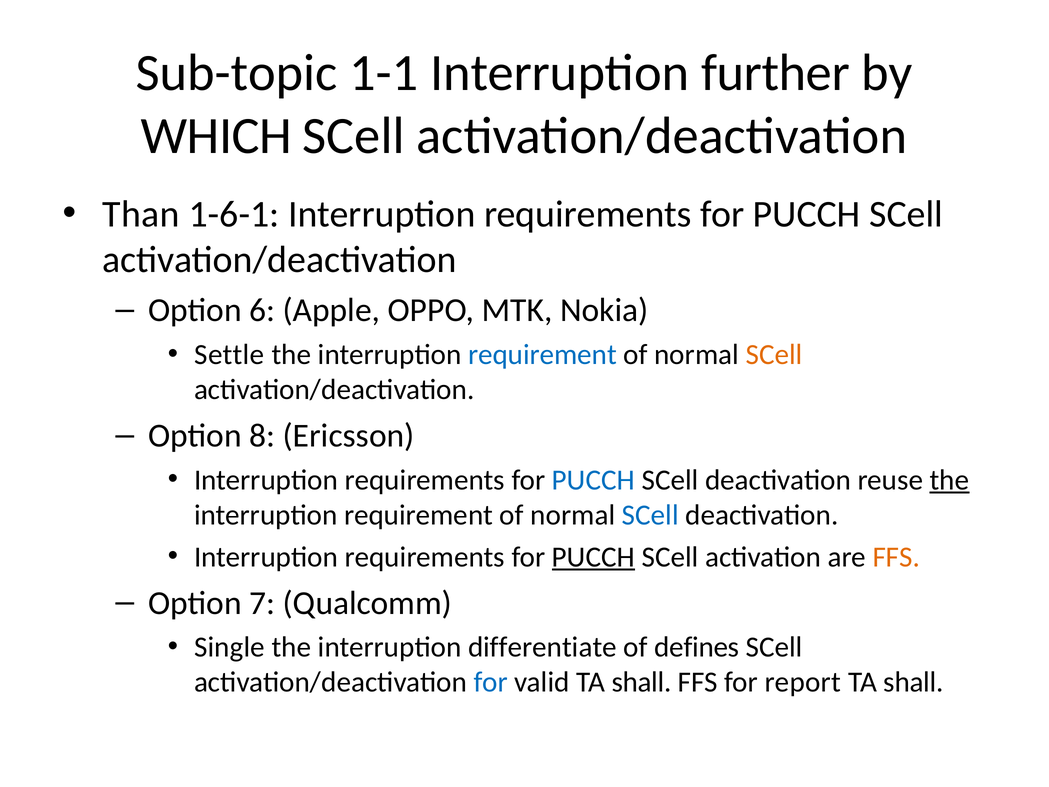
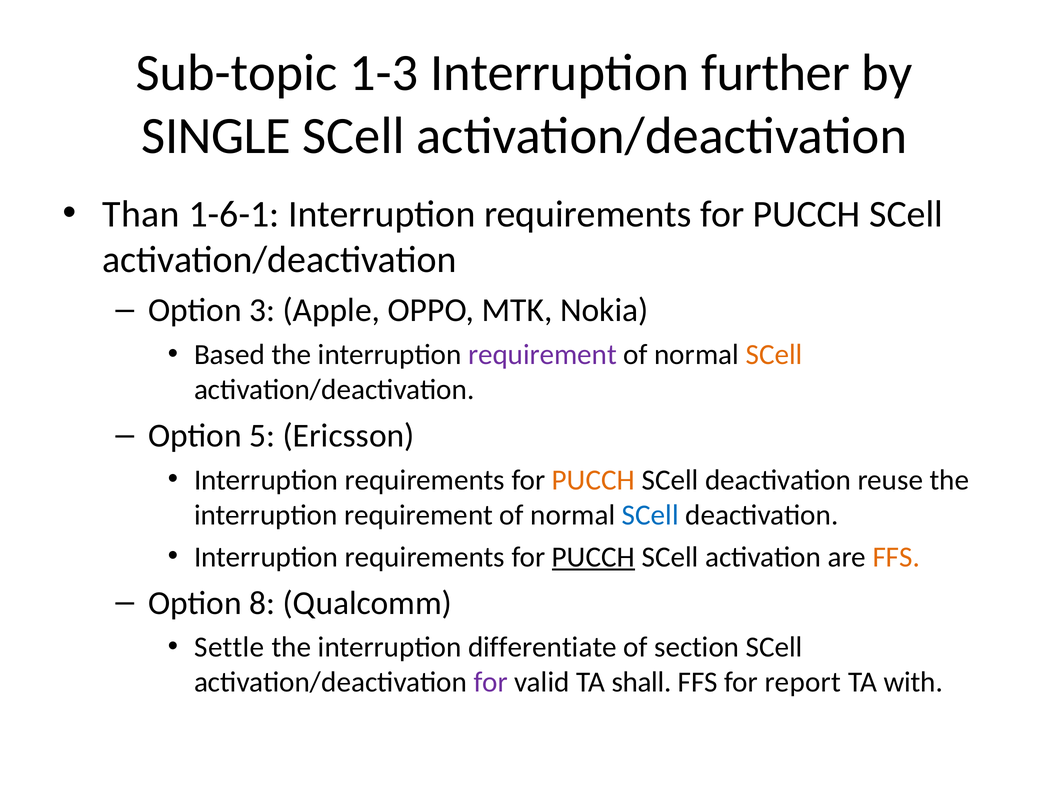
1-1: 1-1 -> 1-3 (384, 73)
WHICH: WHICH -> SINGLE (216, 136)
6: 6 -> 3 (262, 310)
Settle: Settle -> Based (230, 355)
requirement colour: blue -> purple (542, 355)
8: 8 -> 5 (262, 436)
PUCCH colour: blue -> orange (593, 480)
the underline: present -> none (949, 480)
7: 7 -> 8 (262, 603)
Single: Single -> Settle (229, 647)
defines: defines -> section (697, 647)
for colour: blue -> purple (491, 682)
shall: shall -> with (913, 682)
